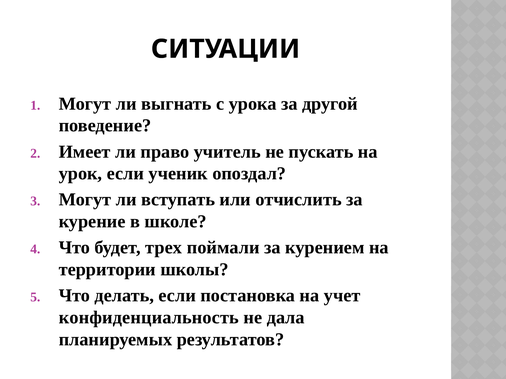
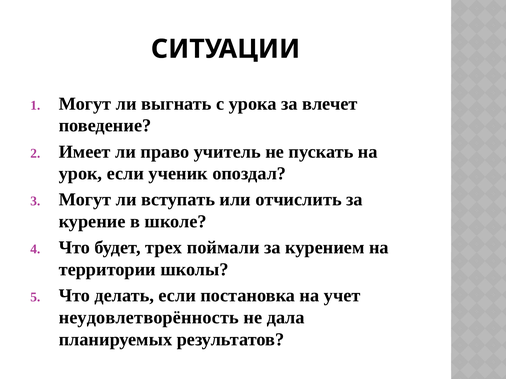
другой: другой -> влечет (330, 104)
конфиденциальность: конфиденциальность -> неудовлетворённость (149, 318)
